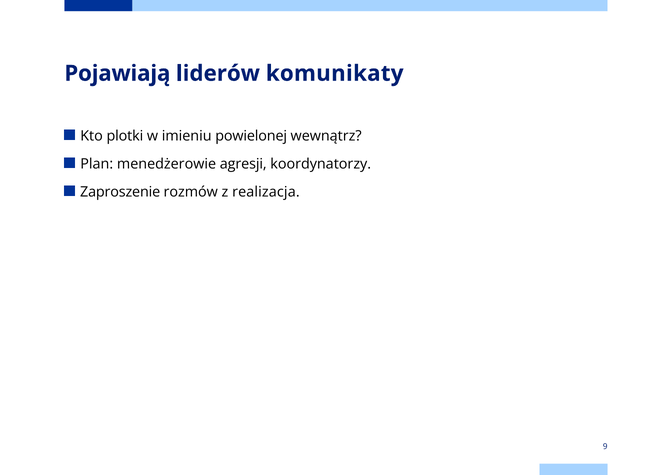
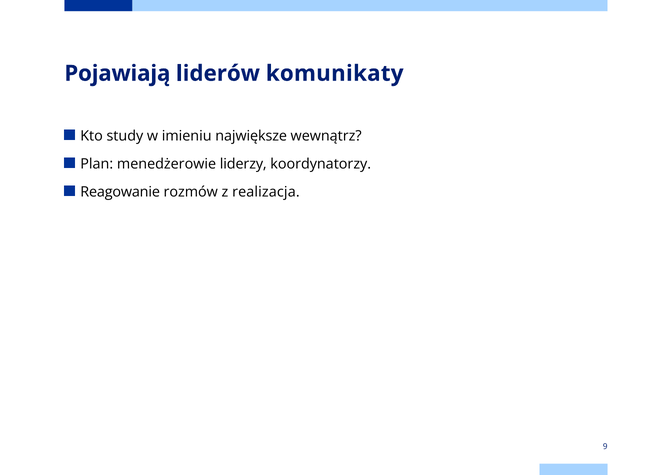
plotki: plotki -> study (125, 136)
powielonej: powielonej -> największe (251, 136)
agresji: agresji -> liderzy (243, 164)
Zaproszenie: Zaproszenie -> Reagowanie (120, 192)
